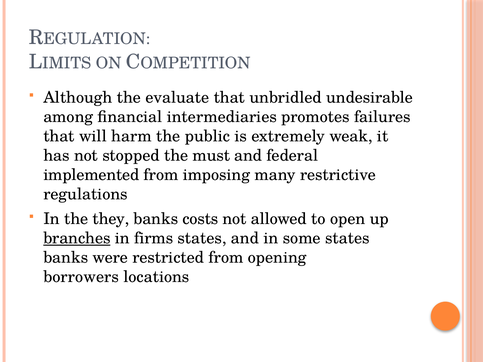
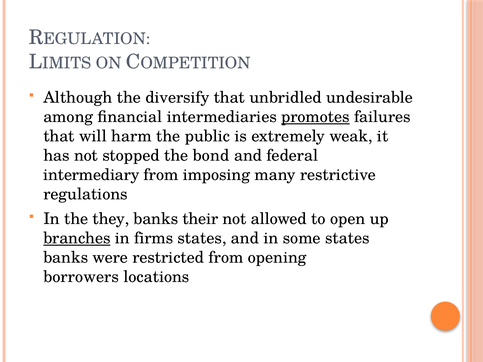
evaluate: evaluate -> diversify (177, 98)
promotes underline: none -> present (315, 117)
must: must -> bond (211, 156)
implemented: implemented -> intermediary (91, 175)
costs: costs -> their (200, 219)
